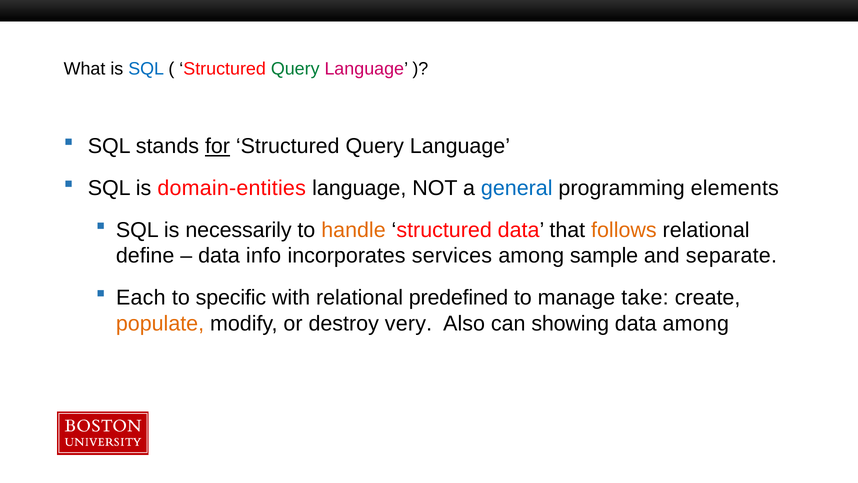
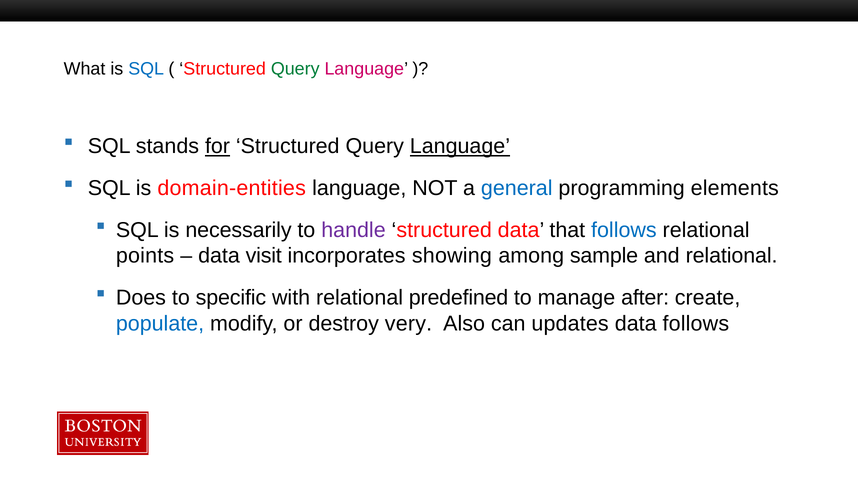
Language underline: none -> present (460, 146)
handle colour: orange -> purple (353, 230)
follows colour: orange -> blue (624, 230)
define: define -> points (145, 256)
info: info -> visit (264, 256)
services: services -> showing (452, 256)
and separate: separate -> relational (732, 256)
Each: Each -> Does (141, 298)
take: take -> after (645, 298)
populate colour: orange -> blue (160, 323)
showing: showing -> updates (570, 323)
data among: among -> follows (696, 323)
